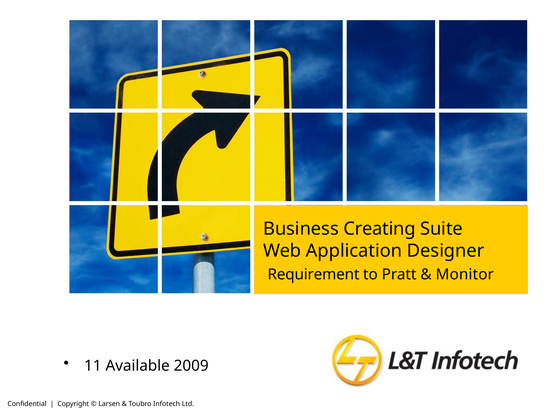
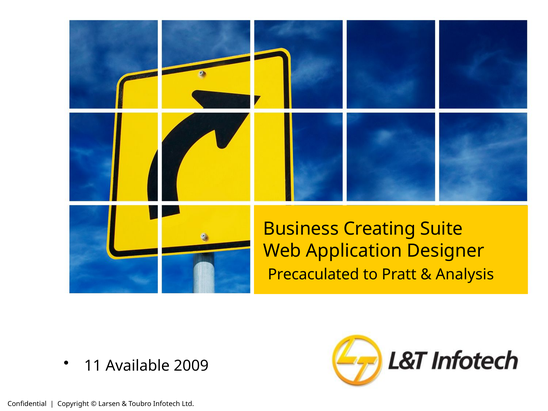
Requirement: Requirement -> Precaculated (313, 275)
Monitor: Monitor -> Analysis (465, 275)
